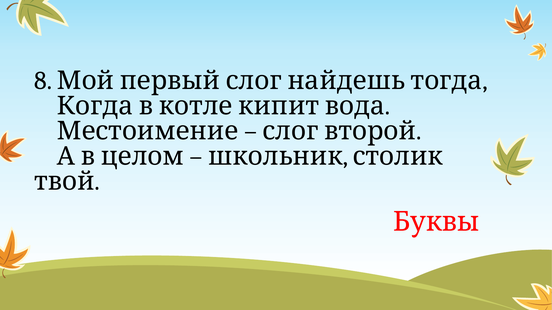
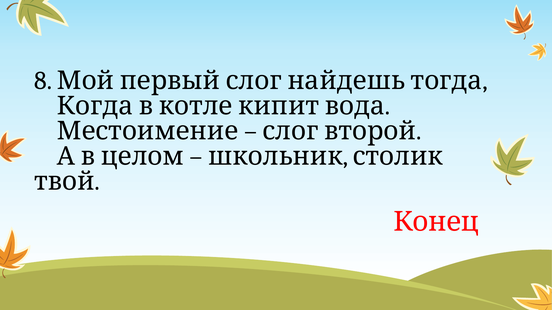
Буквы: Буквы -> Конец (436, 222)
